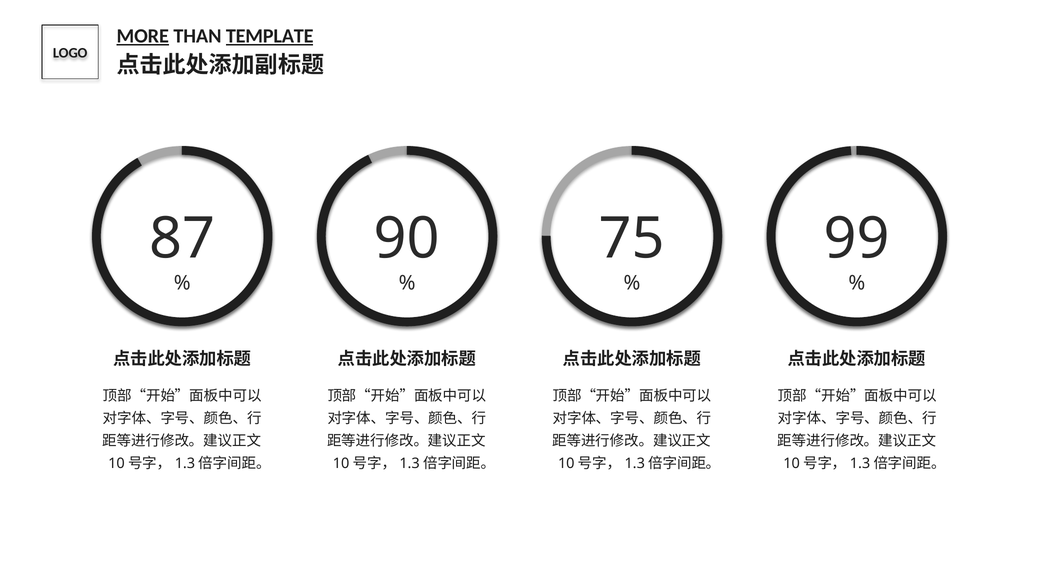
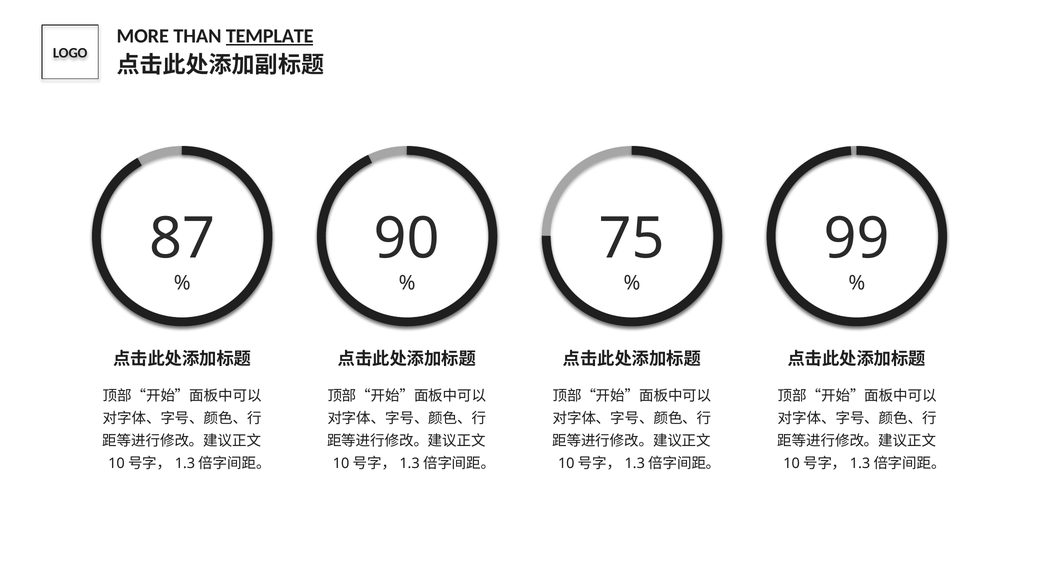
MORE underline: present -> none (143, 36)
